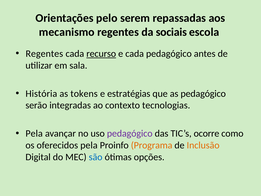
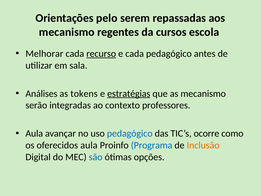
sociais: sociais -> cursos (171, 32)
Regentes: Regentes -> Melhorar (44, 54)
História: História -> Análises (41, 93)
estratégias underline: none -> present (129, 93)
as pedagógico: pedagógico -> mecanismo (203, 93)
tecnologias: tecnologias -> professores (166, 105)
Pela: Pela -> Aula (34, 133)
pedagógico colour: purple -> blue (130, 133)
oferecidos pela: pela -> aula (89, 145)
Programa colour: orange -> blue (152, 145)
